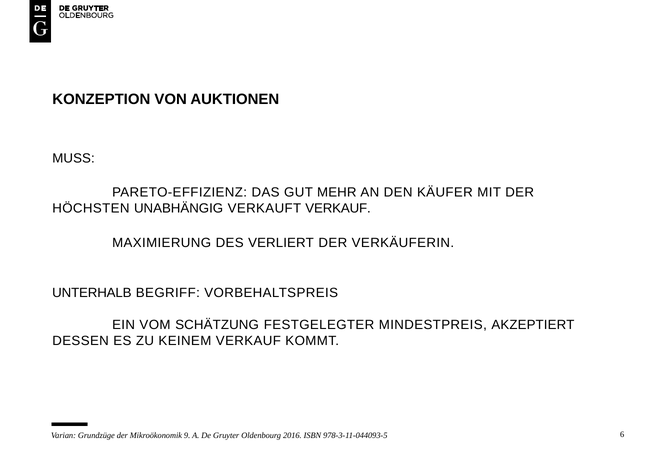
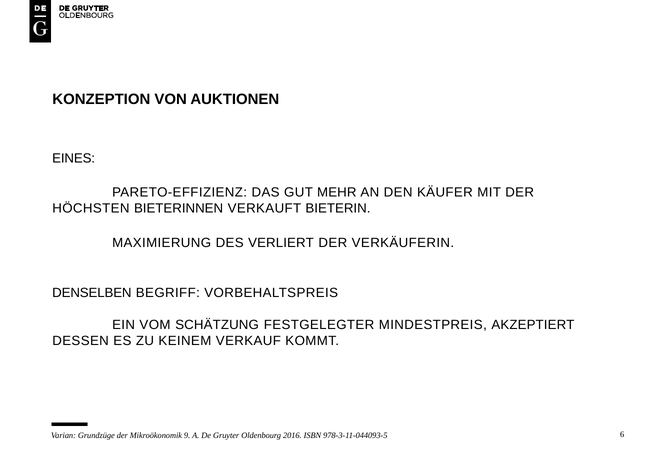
MUSS: MUSS -> EINES (74, 158)
UNABHÄNGIG: UNABHÄNGIG -> BIETERINNEN (179, 208)
VERKAUFT VERKAUF: VERKAUF -> BIETERIN (338, 208)
UNTERHALB: UNTERHALB -> DENSELBEN (92, 293)
